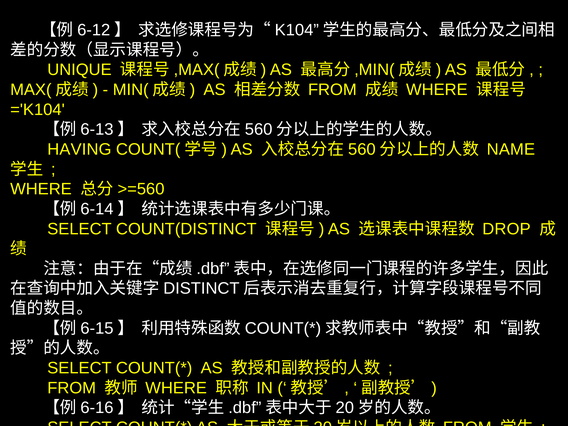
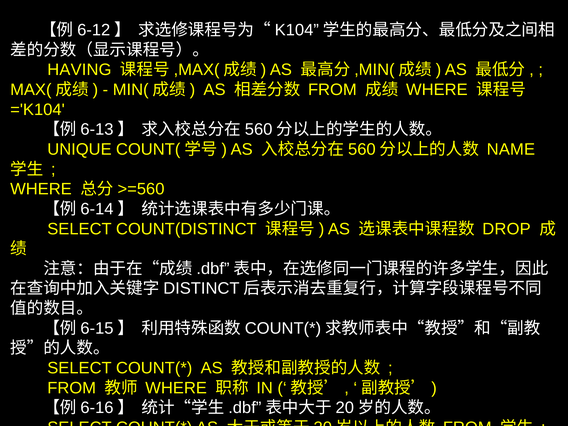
UNIQUE: UNIQUE -> HAVING (79, 70)
HAVING: HAVING -> UNIQUE (79, 149)
